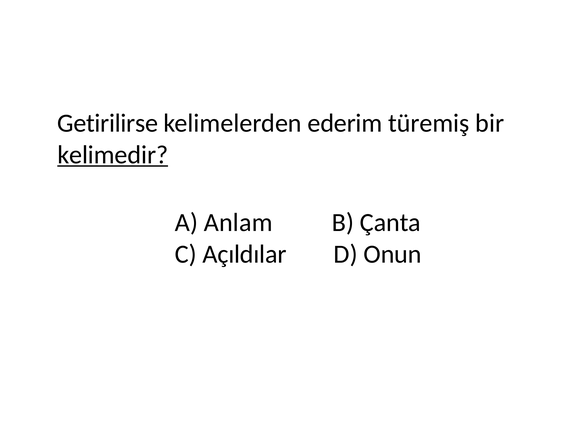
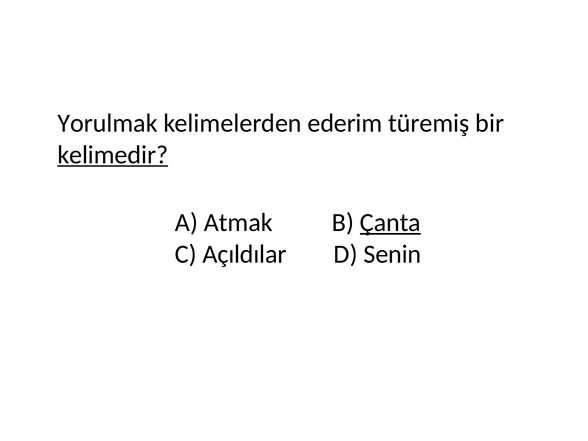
Getirilirse: Getirilirse -> Yorulmak (107, 123)
Anlam: Anlam -> Atmak (238, 223)
Çanta underline: none -> present (390, 223)
Onun: Onun -> Senin (392, 254)
